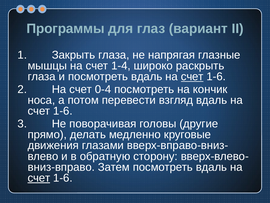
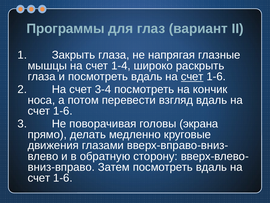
0-4: 0-4 -> 3-4 (103, 89)
другие: другие -> экрана (199, 124)
счет underline: present -> none (39, 178)
